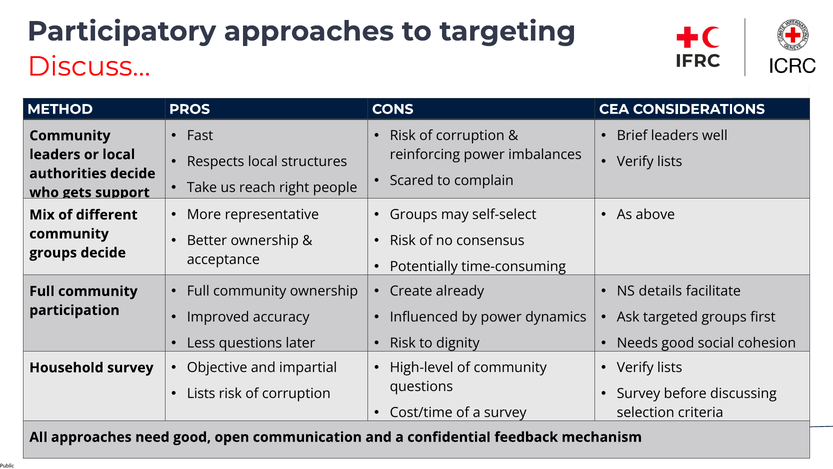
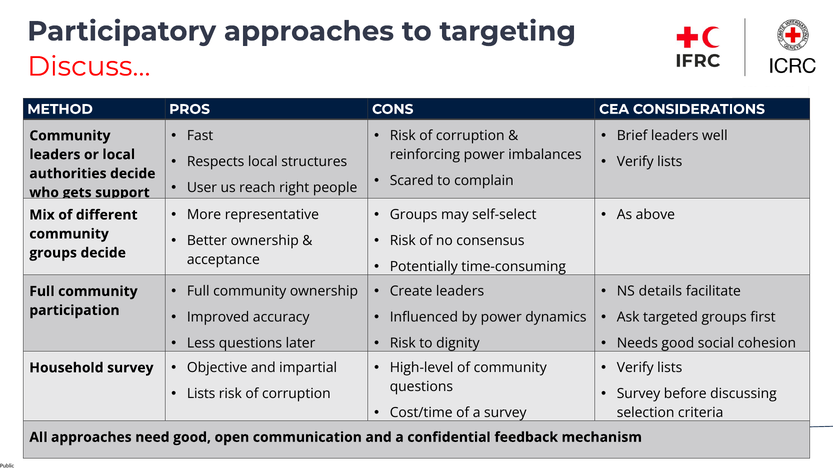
Take: Take -> User (202, 187)
Create already: already -> leaders (460, 291)
